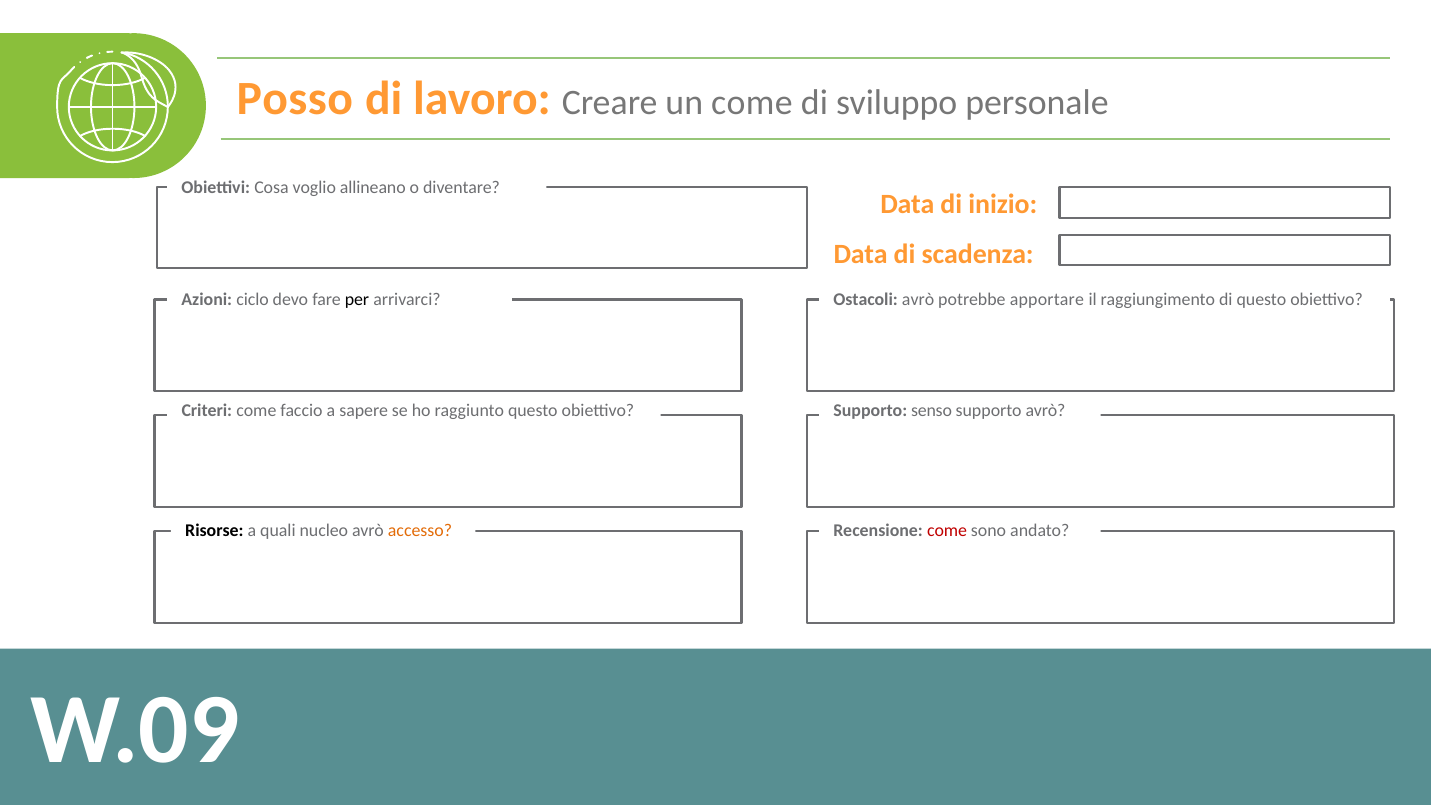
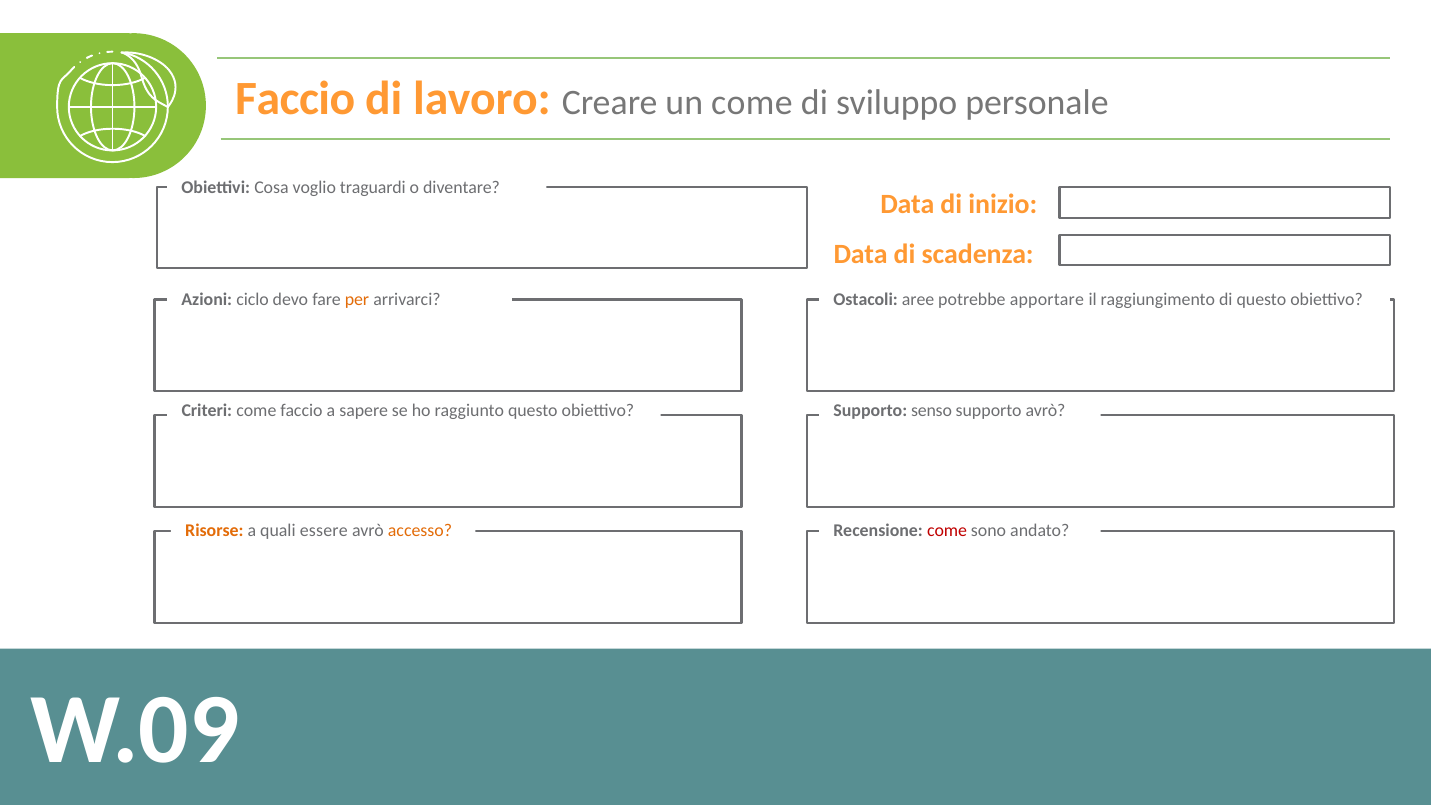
Posso: Posso -> Faccio (295, 99)
allineano: allineano -> traguardi (373, 187)
Ostacoli avrò: avrò -> aree (918, 300)
per colour: black -> orange (357, 300)
Risorse colour: black -> orange (214, 531)
nucleo: nucleo -> essere (324, 531)
